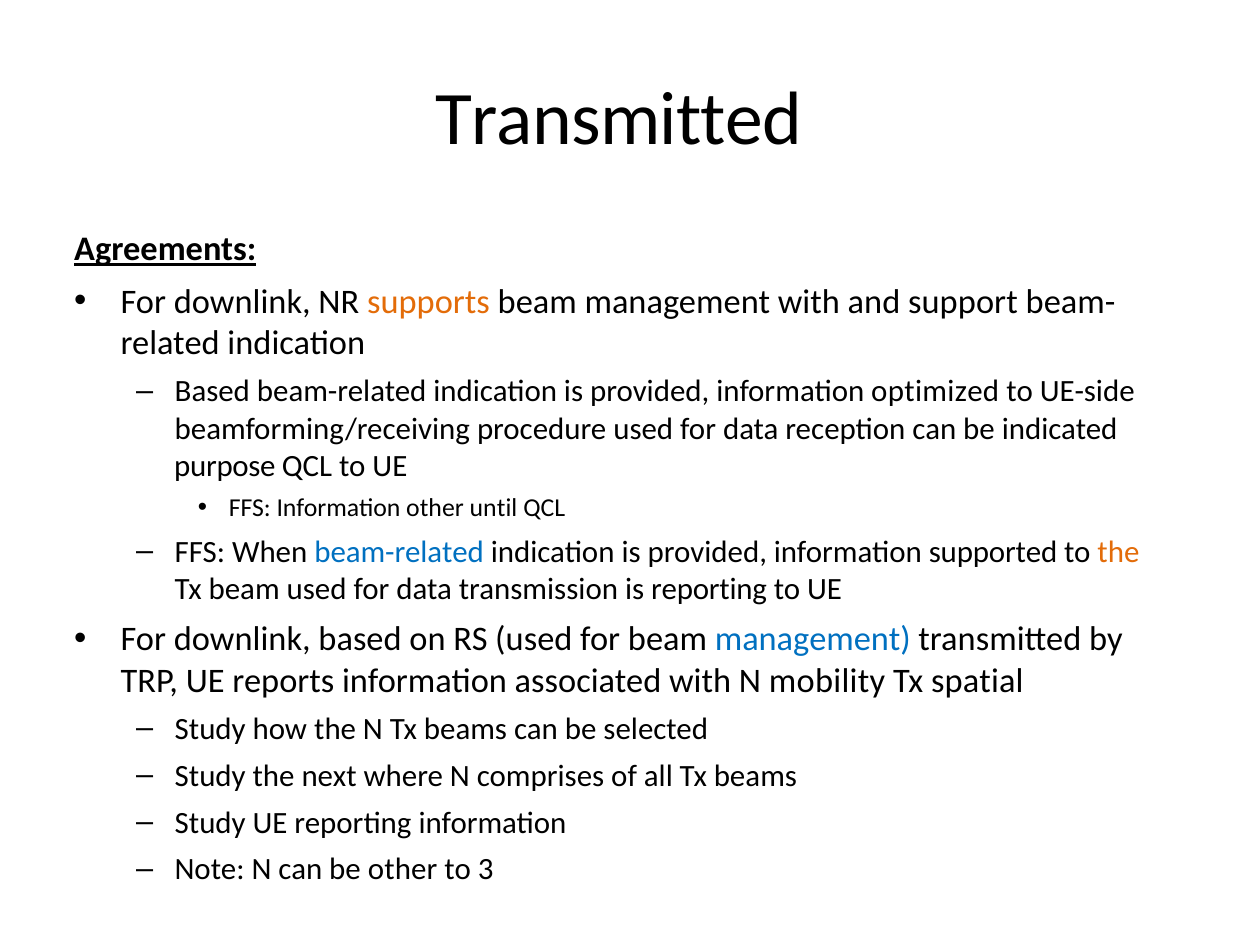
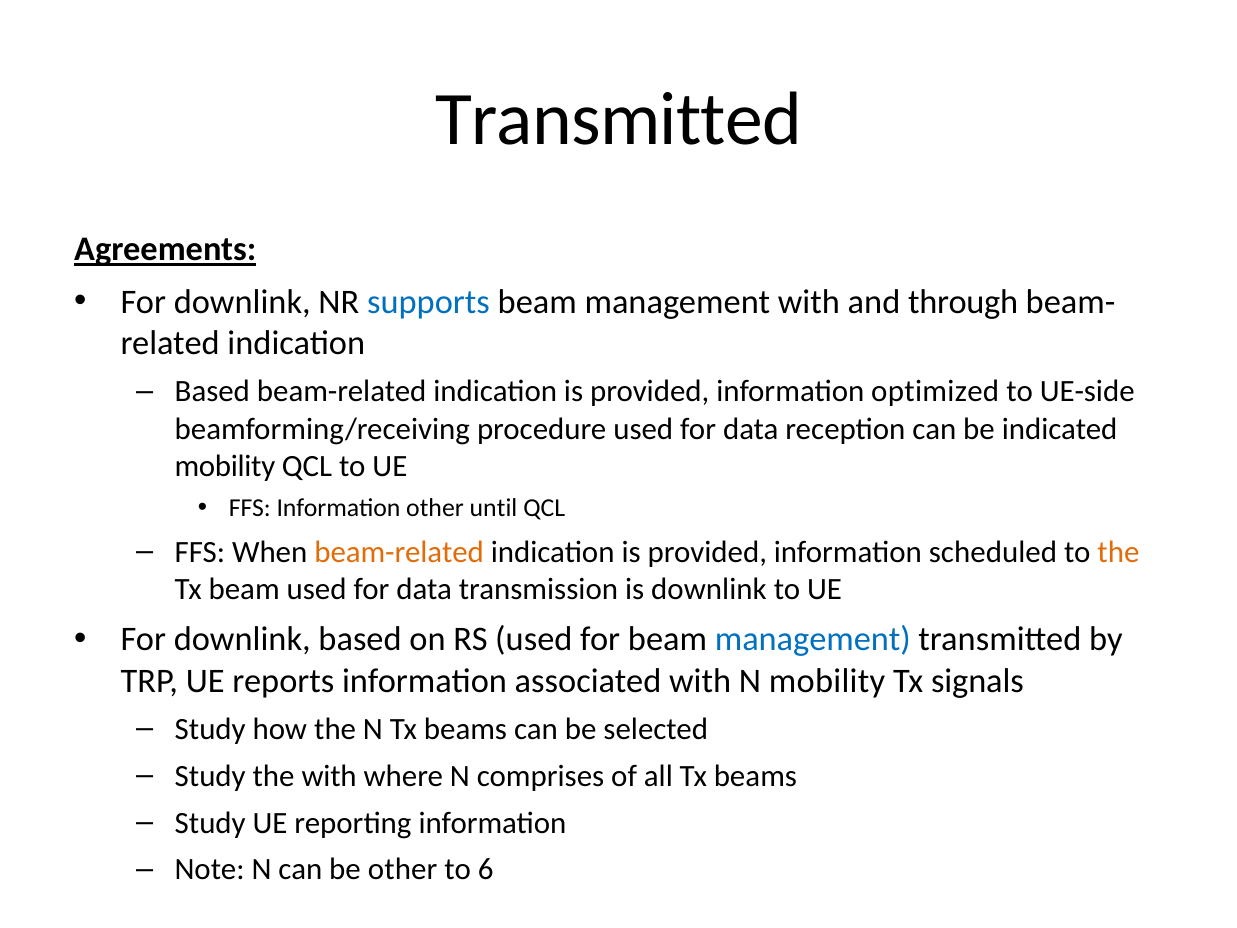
supports colour: orange -> blue (428, 302)
support: support -> through (963, 302)
purpose: purpose -> mobility (225, 466)
beam-related colour: blue -> orange (399, 552)
supported: supported -> scheduled (993, 552)
is reporting: reporting -> downlink (709, 589)
spatial: spatial -> signals (977, 681)
the next: next -> with (329, 776)
3: 3 -> 6 (486, 869)
